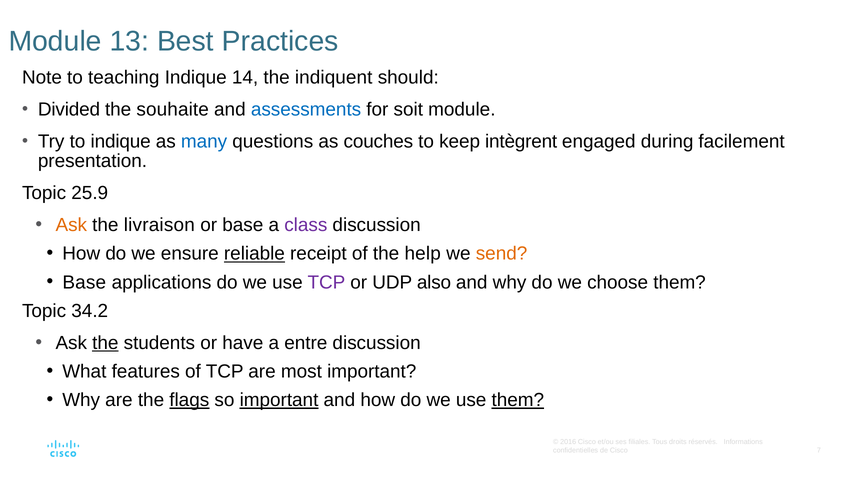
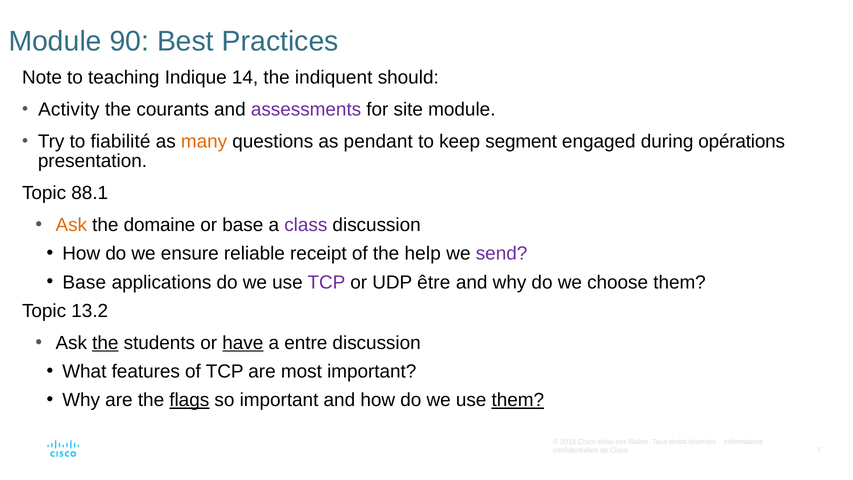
13: 13 -> 90 (129, 41)
Divided: Divided -> Activity (69, 109)
souhaite: souhaite -> courants (173, 109)
assessments colour: blue -> purple (306, 109)
soit: soit -> site (408, 109)
to indique: indique -> fiabilité (121, 142)
many colour: blue -> orange (204, 142)
couches: couches -> pendant (378, 142)
intègrent: intègrent -> segment (521, 142)
facilement: facilement -> opérations (742, 142)
25.9: 25.9 -> 88.1 (90, 193)
livraison: livraison -> domaine (159, 225)
reliable underline: present -> none (254, 254)
send colour: orange -> purple (502, 254)
also: also -> être (434, 282)
34.2: 34.2 -> 13.2 (90, 311)
have underline: none -> present (243, 343)
important underline: present -> none (279, 400)
